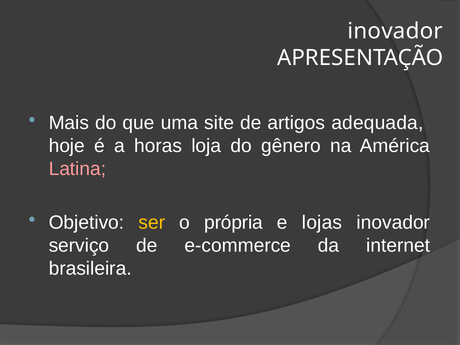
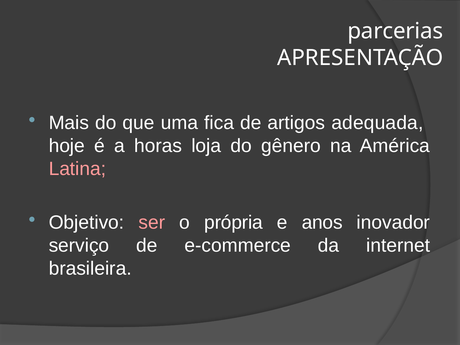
inovador: inovador -> parcerias (395, 31)
site: site -> fica (219, 123)
ser colour: yellow -> pink (152, 223)
lojas: lojas -> anos (322, 223)
